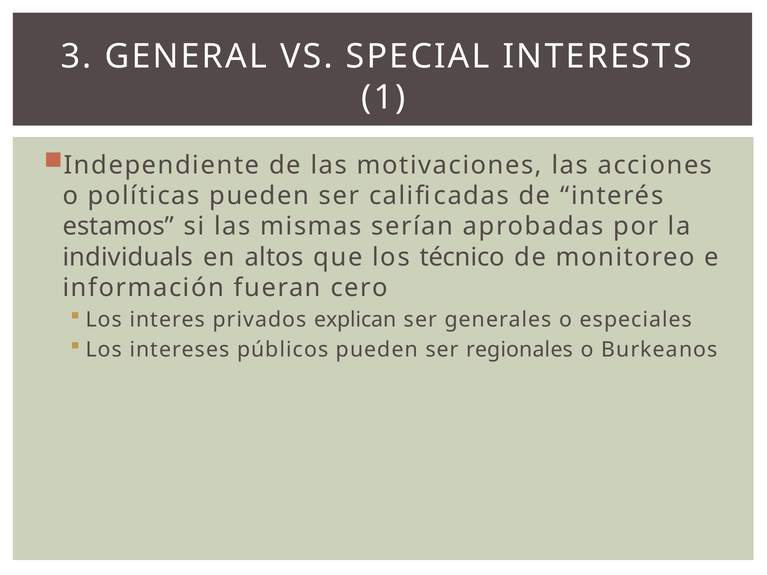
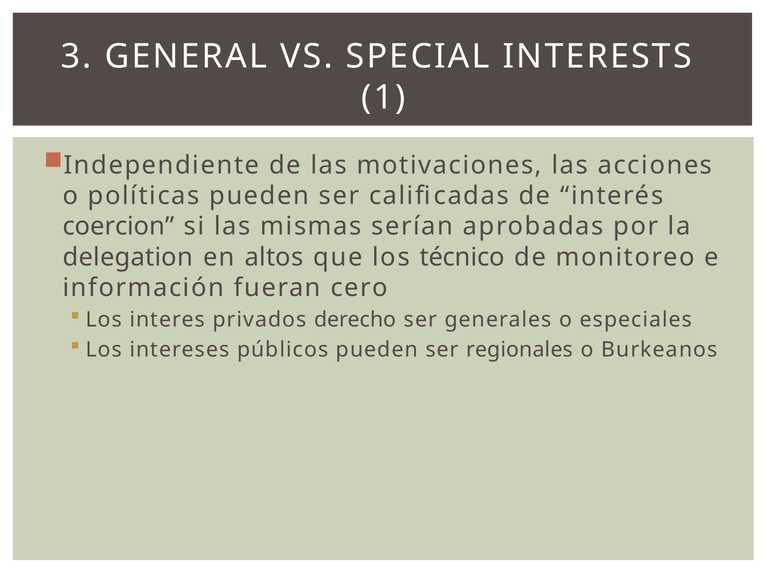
estamos: estamos -> coercion (118, 227)
individuals: individuals -> delegation (128, 257)
explican: explican -> derecho (355, 320)
